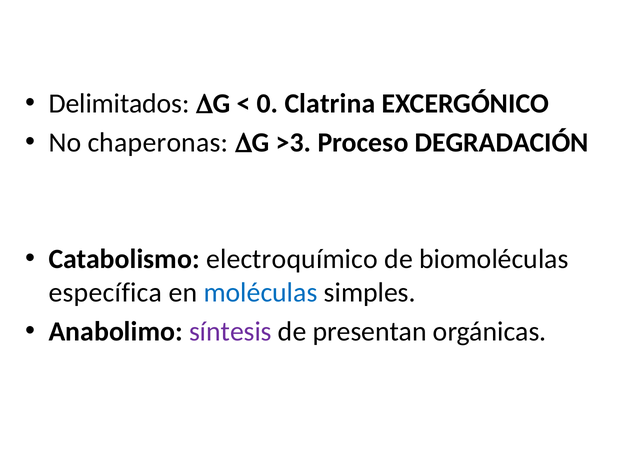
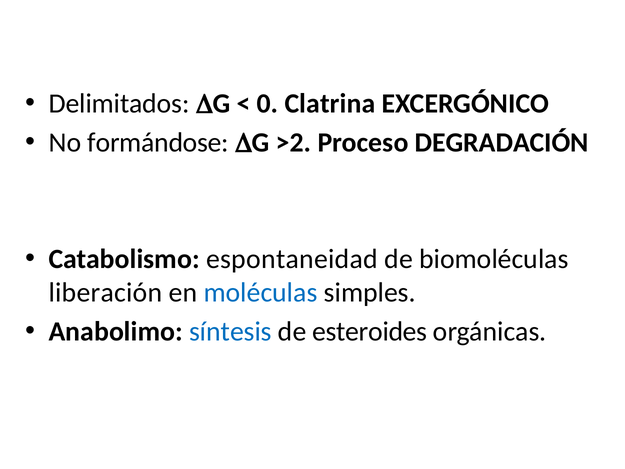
chaperonas: chaperonas -> formándose (158, 142)
>3: >3 -> >2 (294, 142)
electroquímico: electroquímico -> espontaneidad (292, 259)
específica: específica -> liberación (106, 292)
síntesis colour: purple -> blue (230, 331)
presentan: presentan -> esteroides (370, 331)
